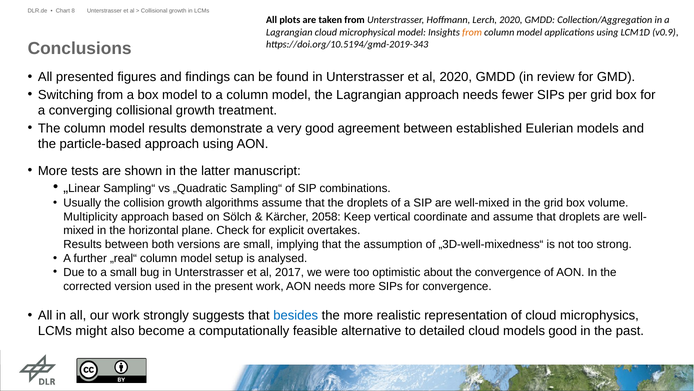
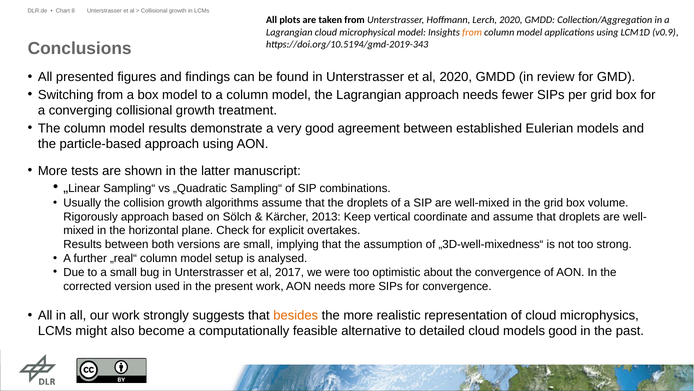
Multiplicity: Multiplicity -> Rigorously (91, 216)
2058: 2058 -> 2013 (326, 216)
besides colour: blue -> orange (296, 315)
